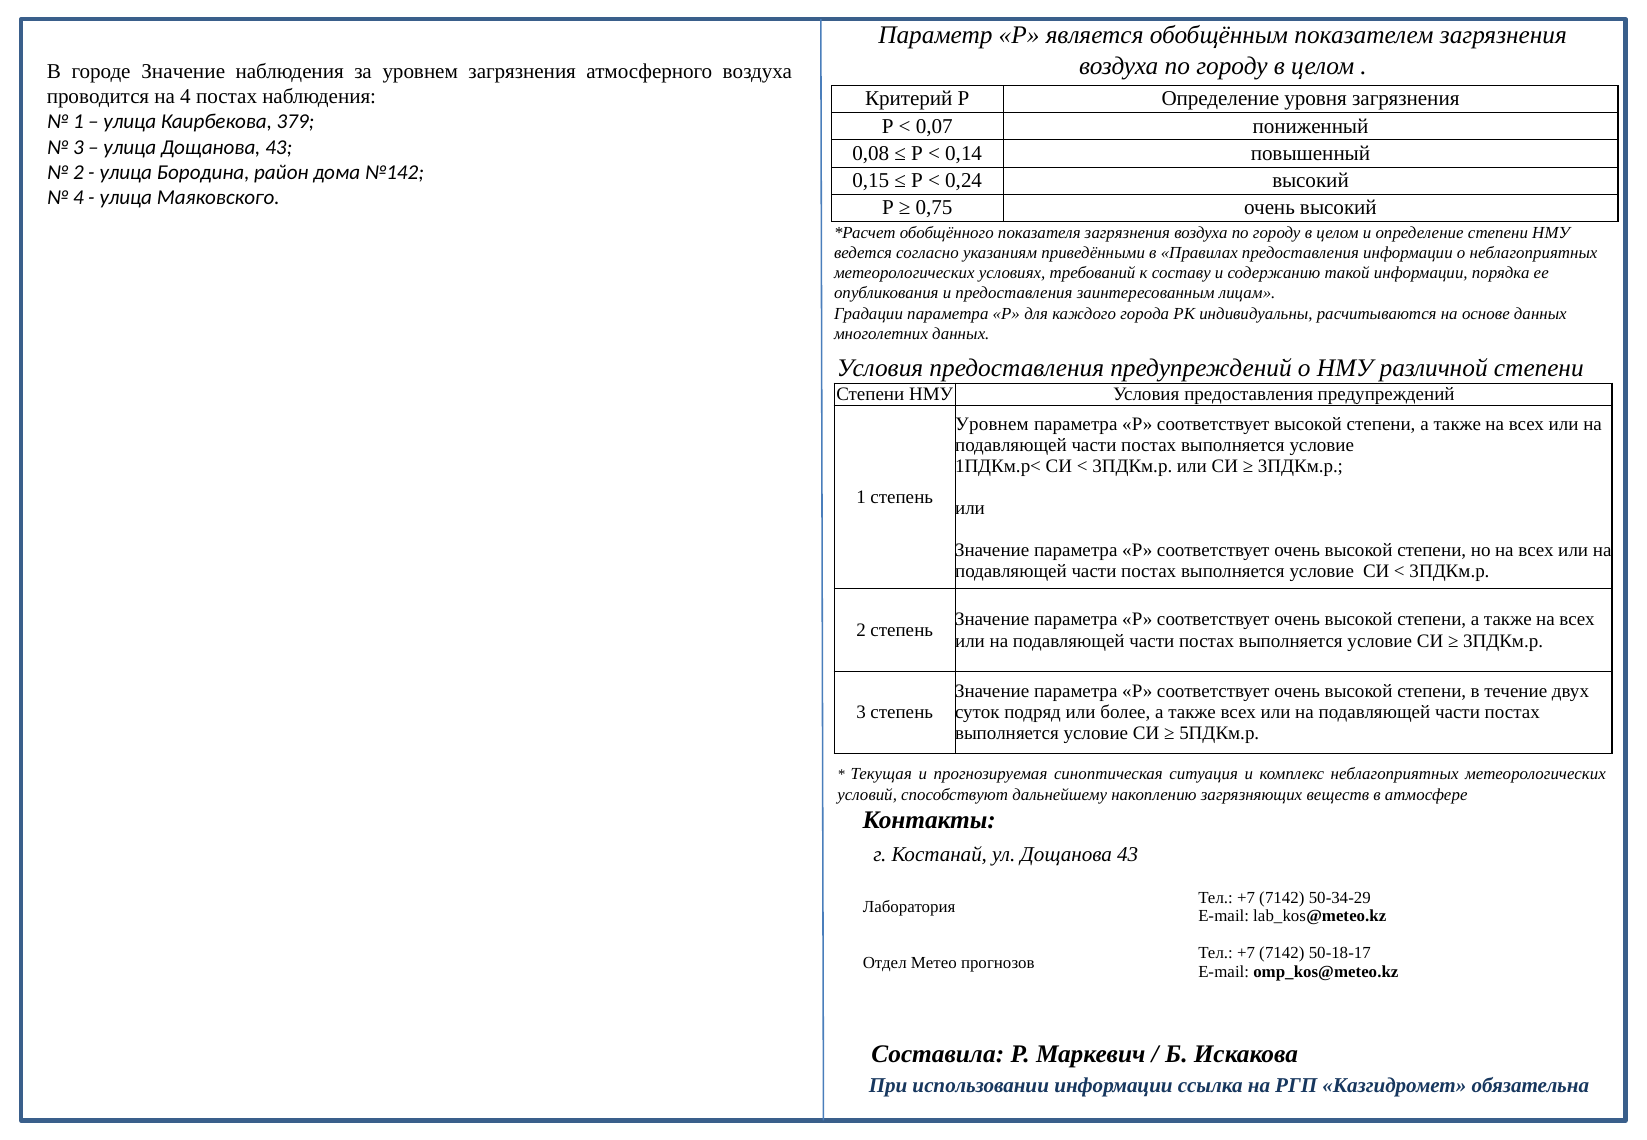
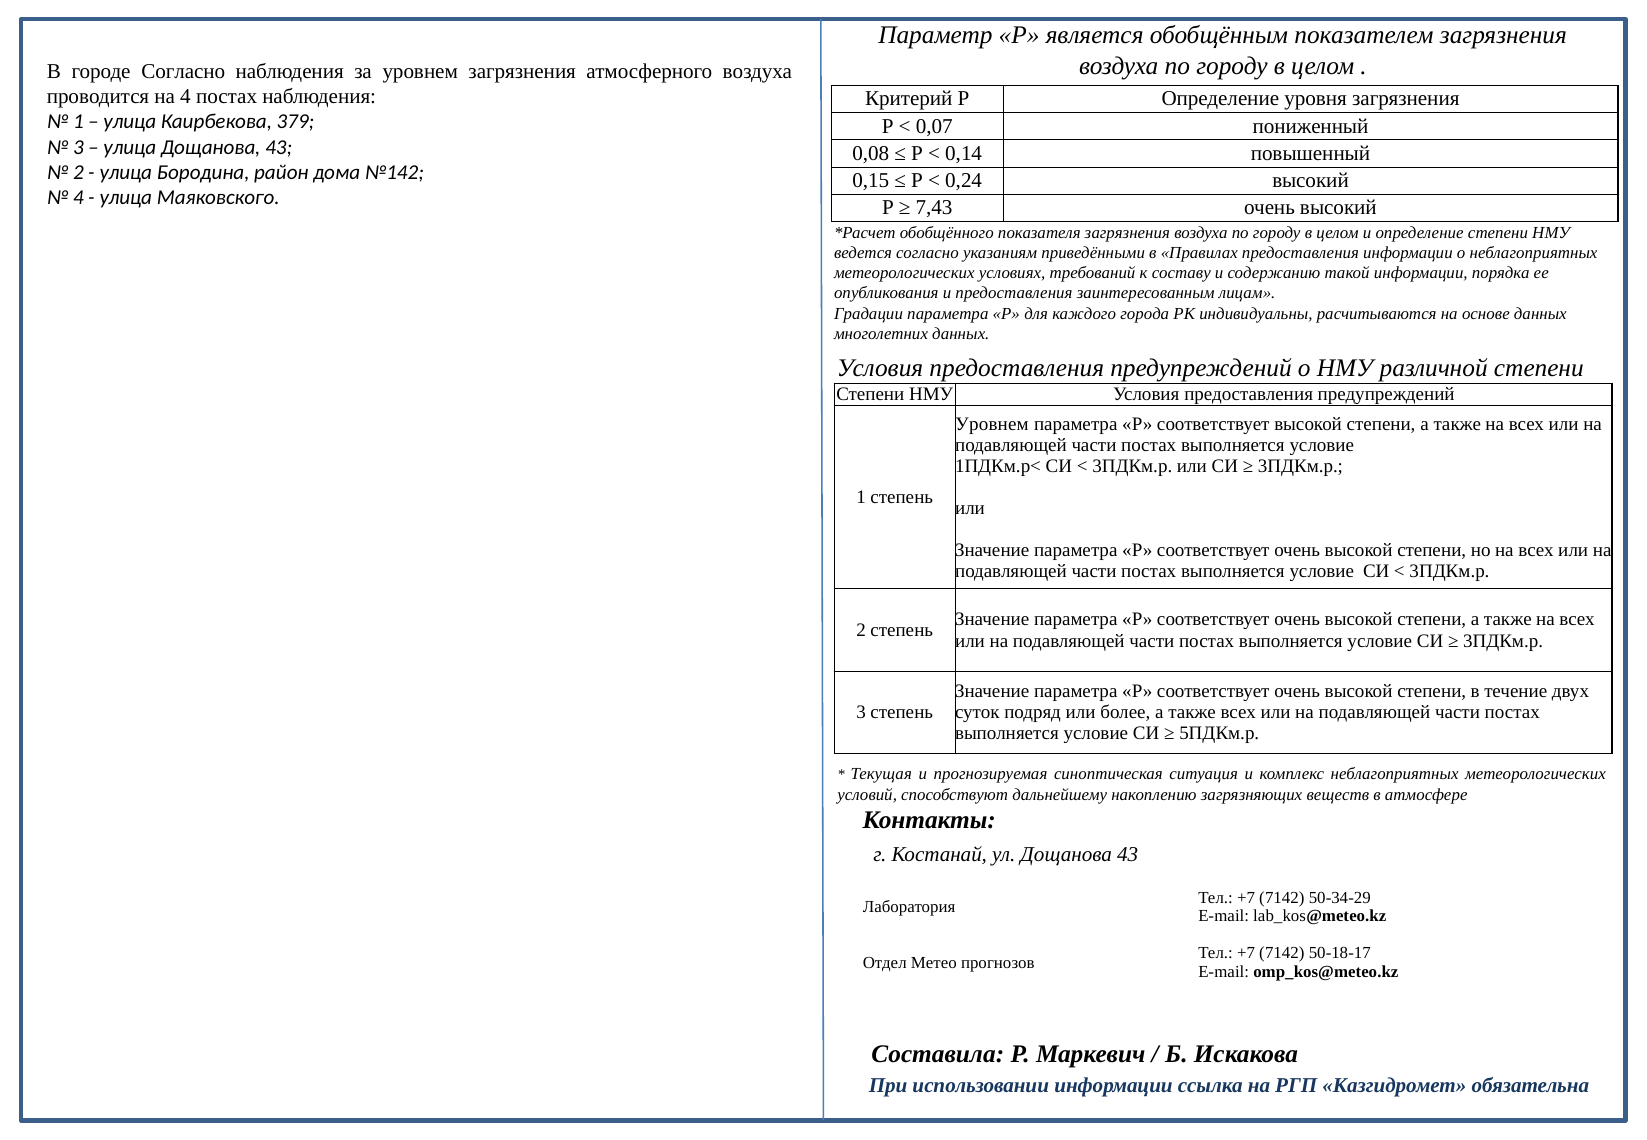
городе Значение: Значение -> Согласно (183, 71)
0,75: 0,75 -> 7,43 (934, 208)
